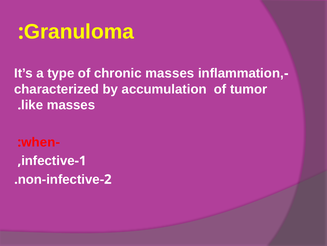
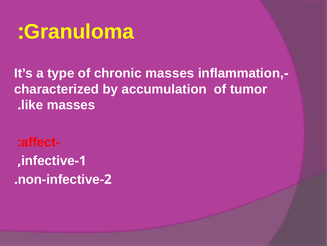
when: when -> affect (38, 142)
